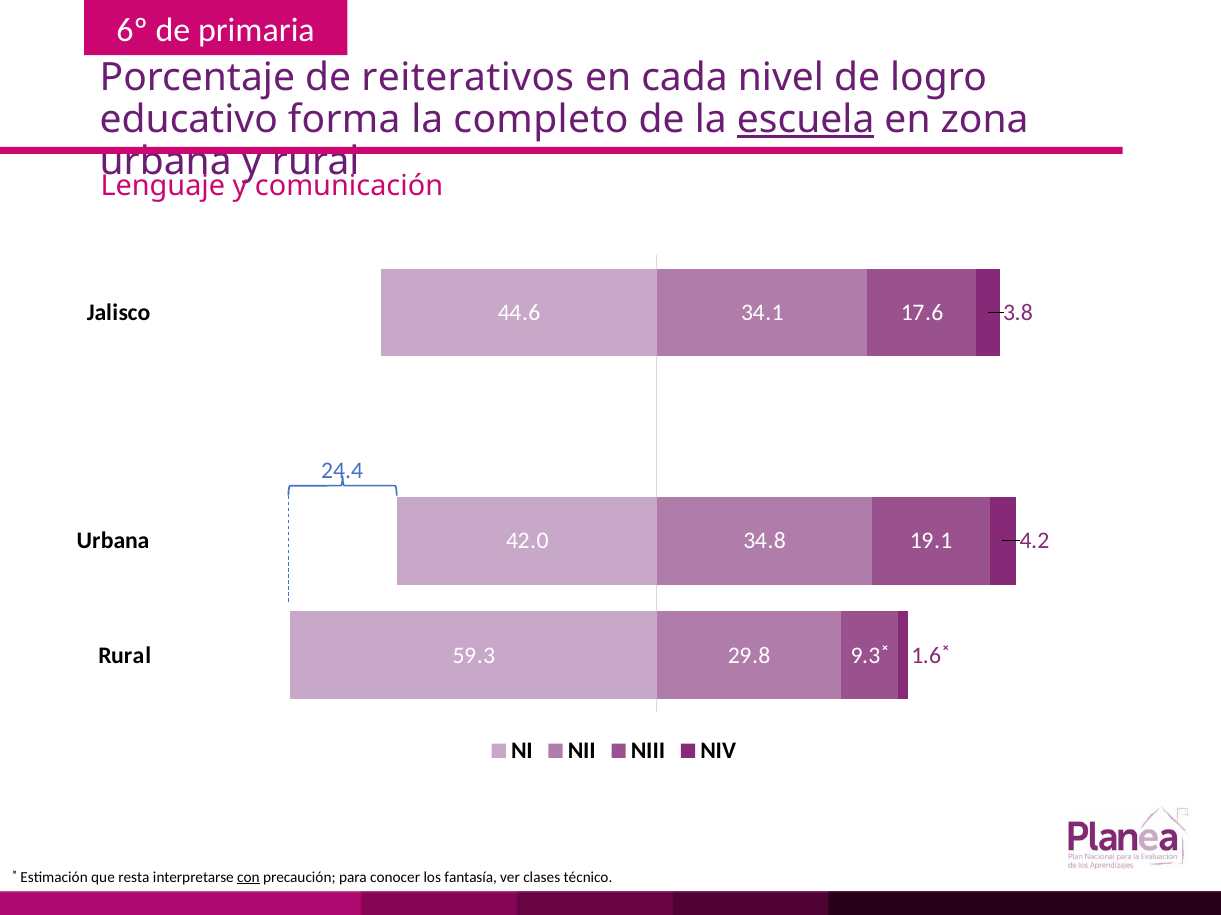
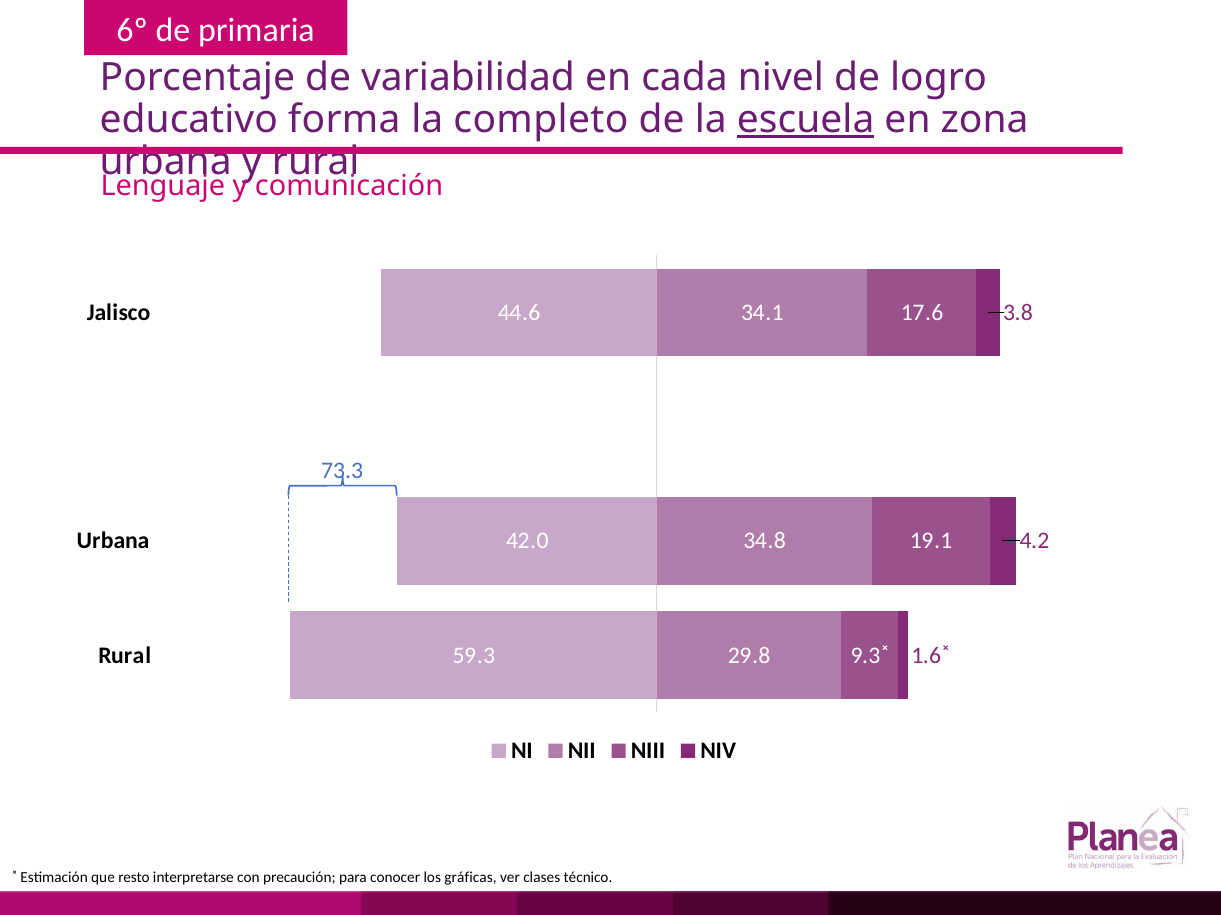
reiterativos: reiterativos -> variabilidad (468, 78)
24.4: 24.4 -> 73.3 (342, 471)
resta: resta -> resto (134, 878)
con underline: present -> none (248, 878)
fantasía: fantasía -> gráficas (471, 878)
